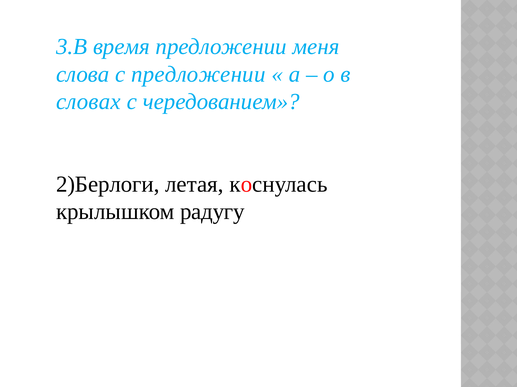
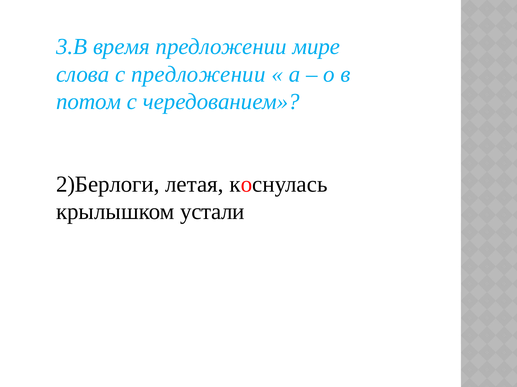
меня: меня -> мире (316, 47)
словах: словах -> потом (89, 102)
радугу: радугу -> устали (212, 212)
